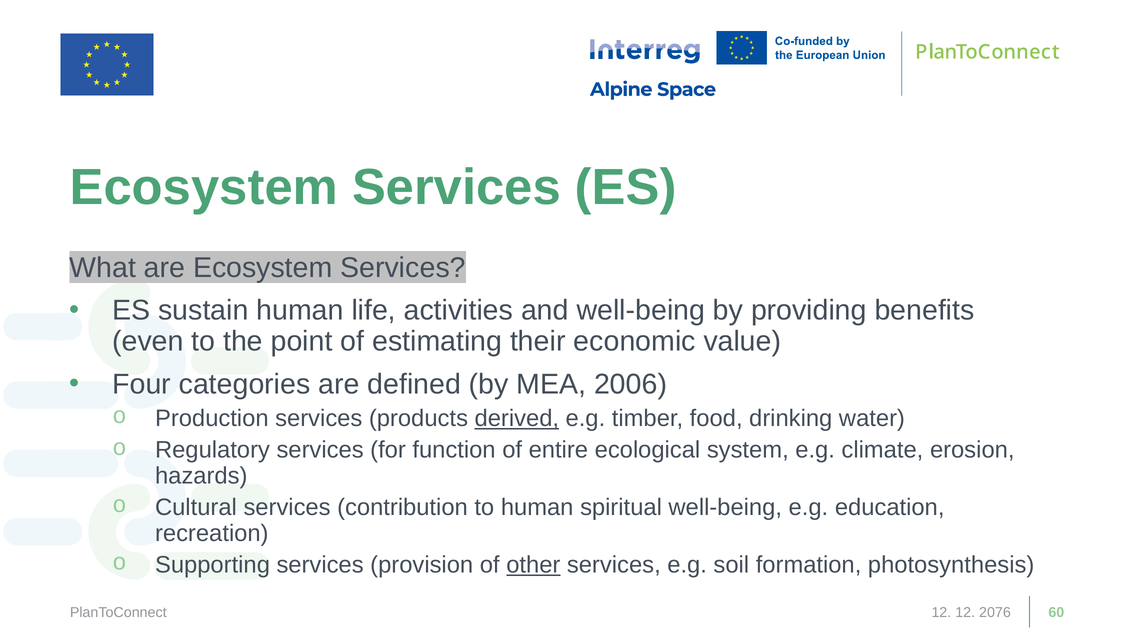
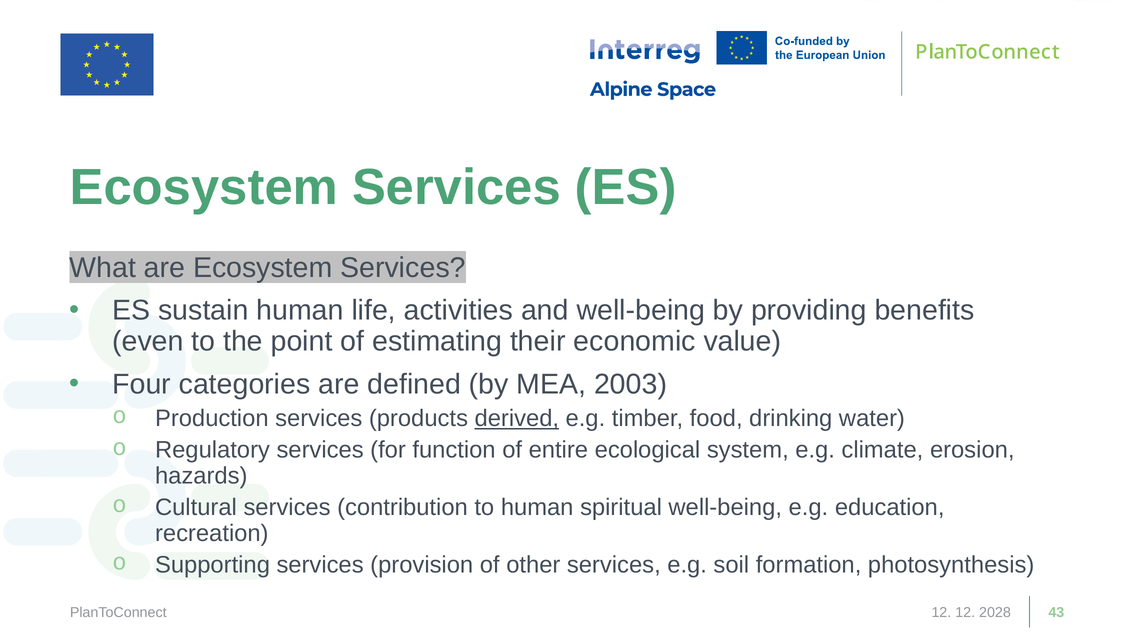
2006: 2006 -> 2003 (631, 384)
other underline: present -> none (533, 564)
2076: 2076 -> 2028 (995, 612)
60: 60 -> 43 (1056, 612)
